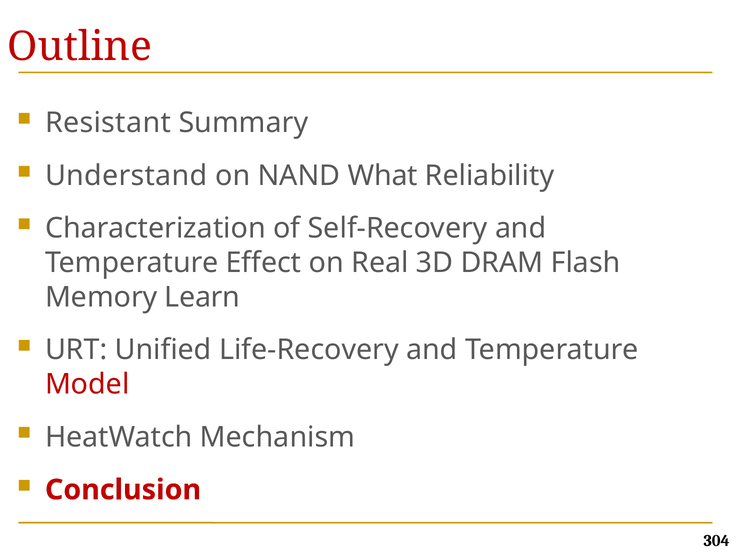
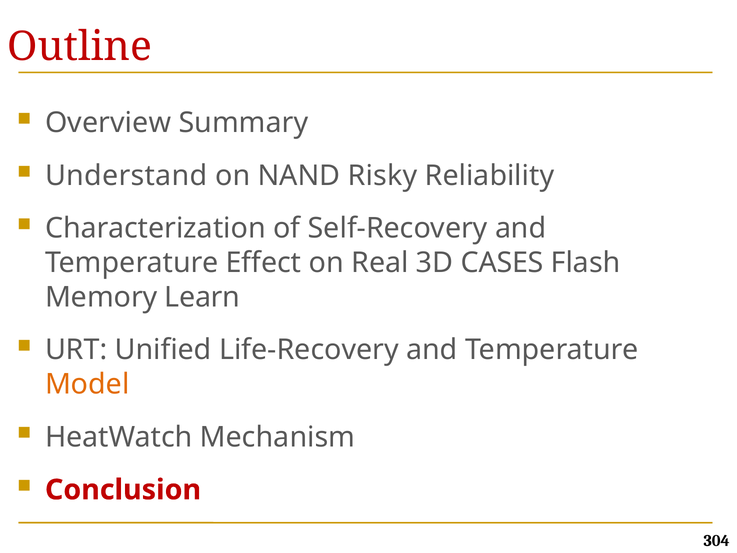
Resistant: Resistant -> Overview (108, 123)
What: What -> Risky (382, 176)
DRAM: DRAM -> CASES (502, 263)
Model colour: red -> orange (87, 384)
